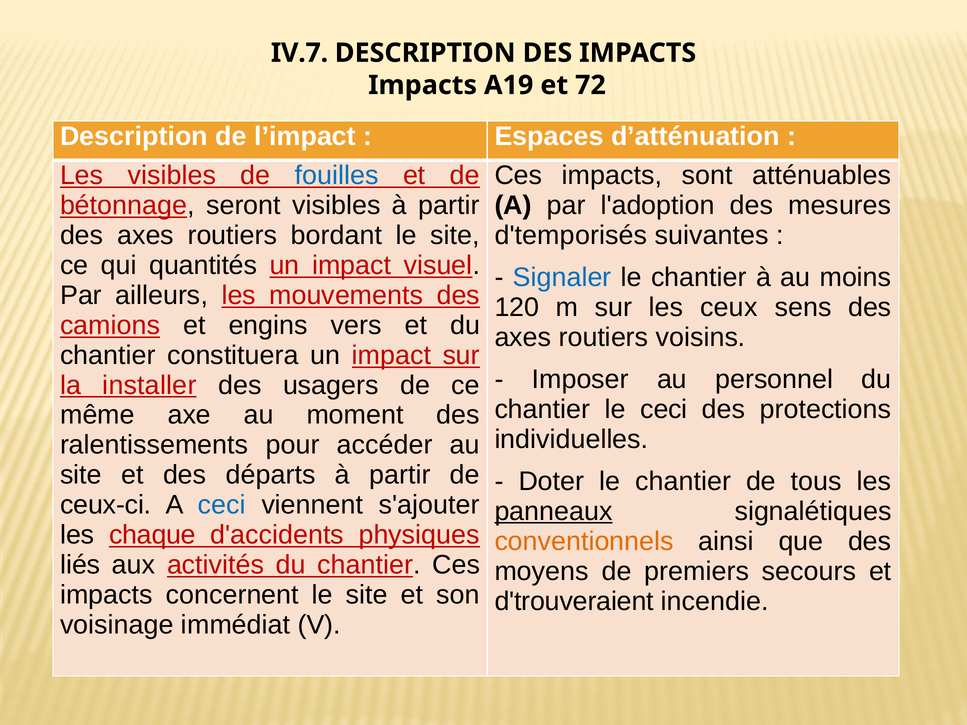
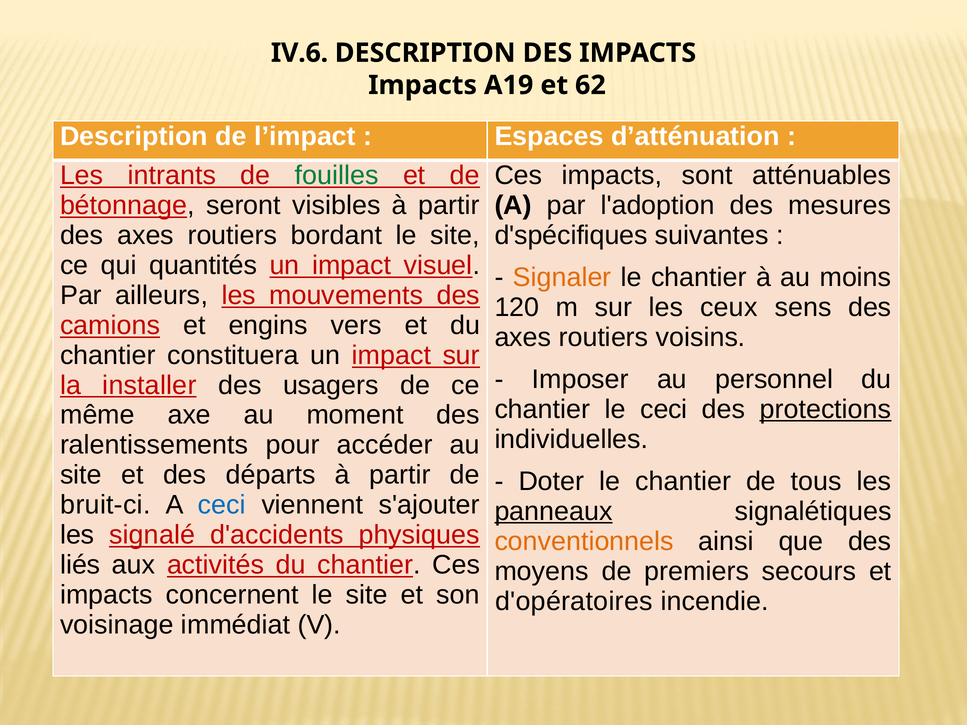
IV.7: IV.7 -> IV.6 (299, 53)
72: 72 -> 62 (590, 85)
Les visibles: visibles -> intrants (172, 176)
fouilles colour: blue -> green (337, 176)
d'temporisés: d'temporisés -> d'spécifiques (571, 235)
Signaler colour: blue -> orange (562, 278)
protections underline: none -> present (826, 409)
ceux-ci: ceux-ci -> bruit-ci (105, 505)
chaque: chaque -> signalé (152, 535)
d'trouveraient: d'trouveraient -> d'opératoires (574, 601)
